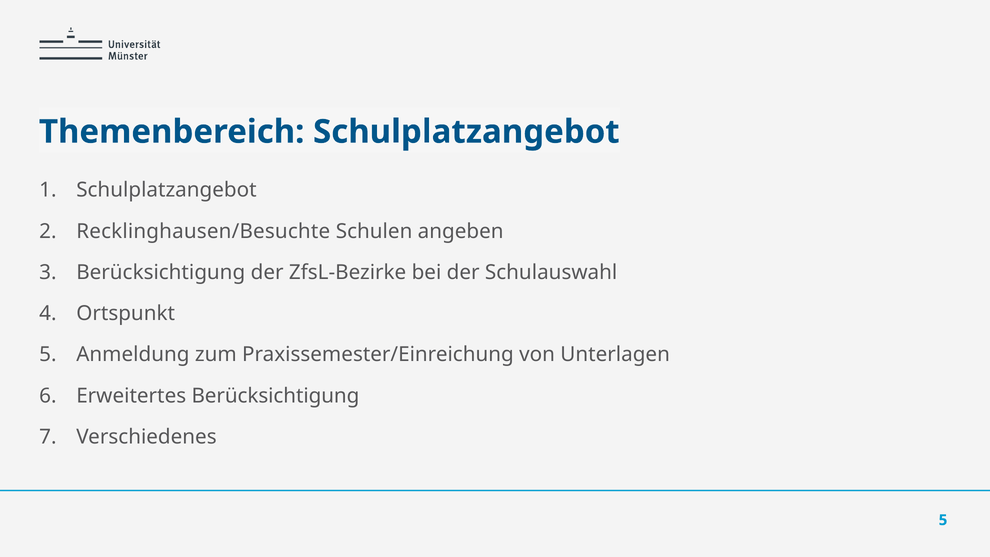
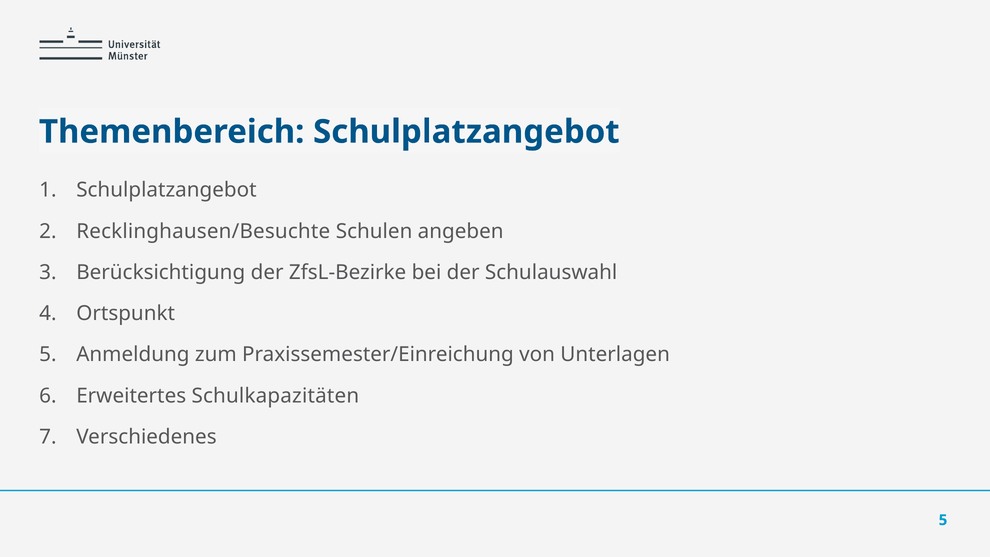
Erweitertes Berücksichtigung: Berücksichtigung -> Schulkapazitäten (275, 396)
